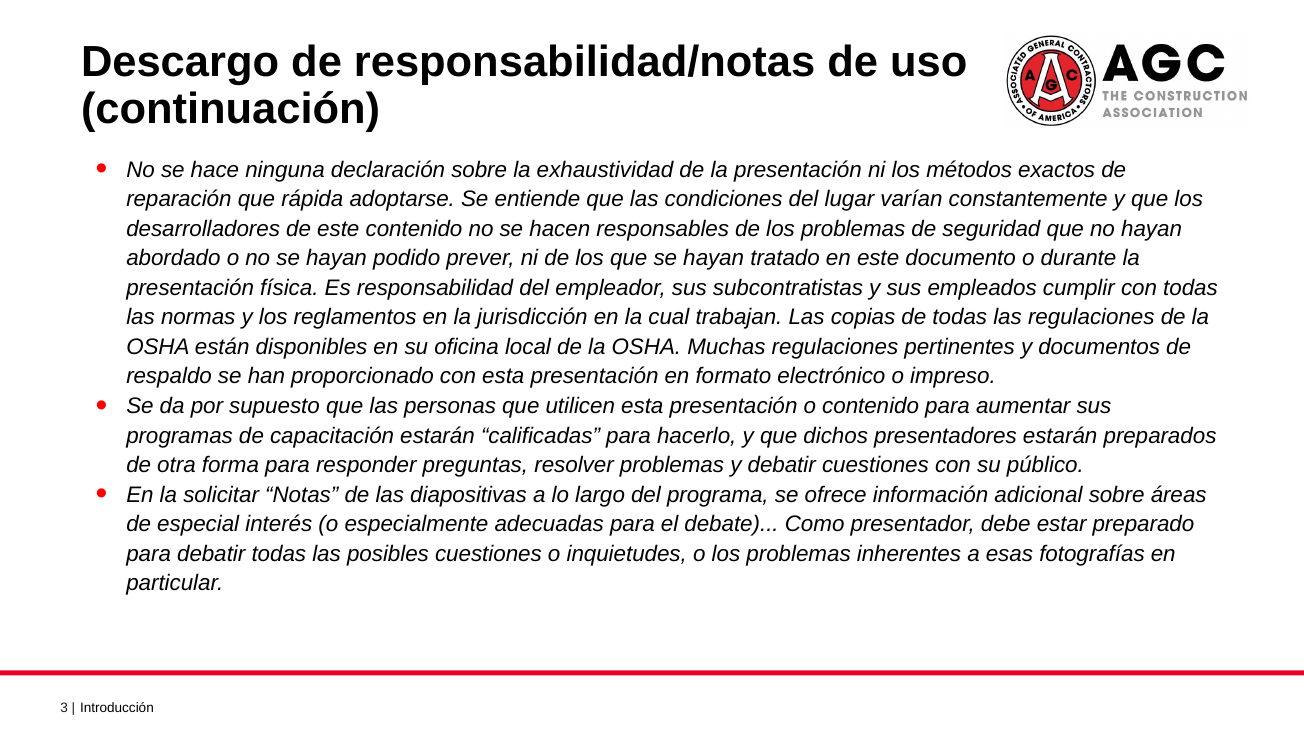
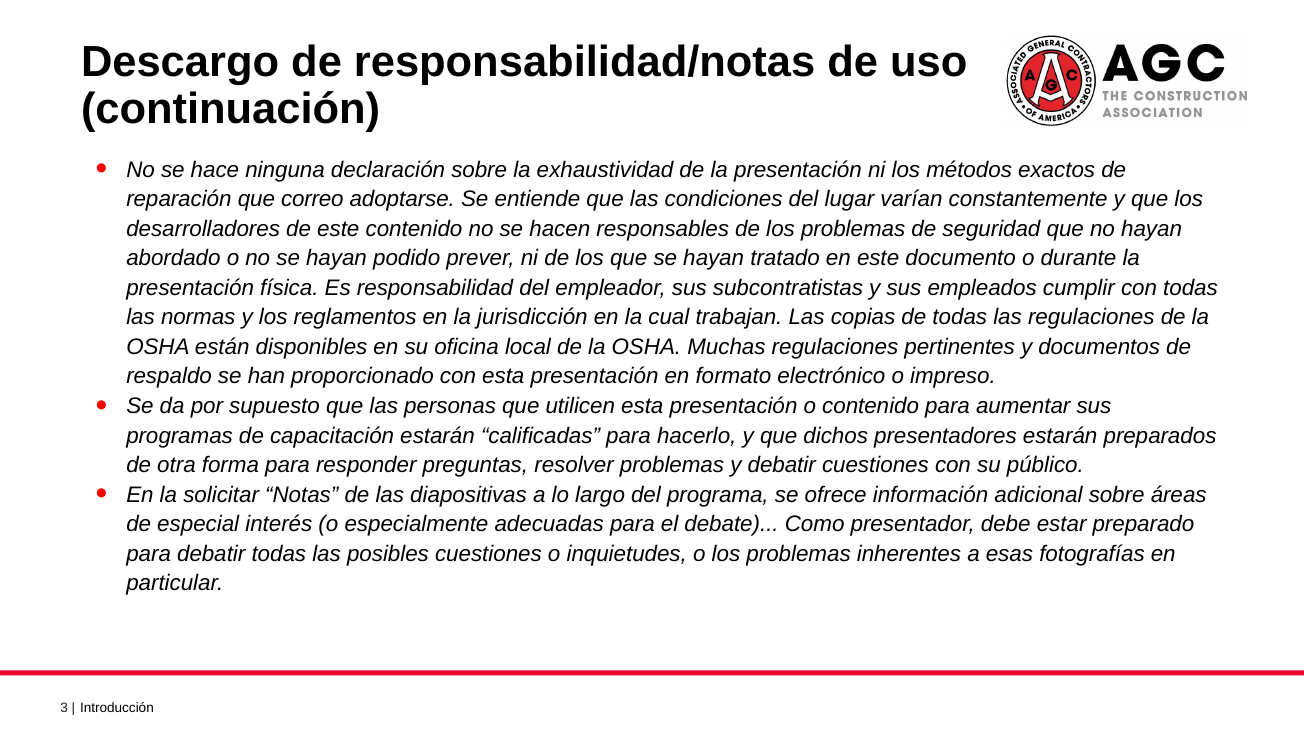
rápida: rápida -> correo (312, 199)
